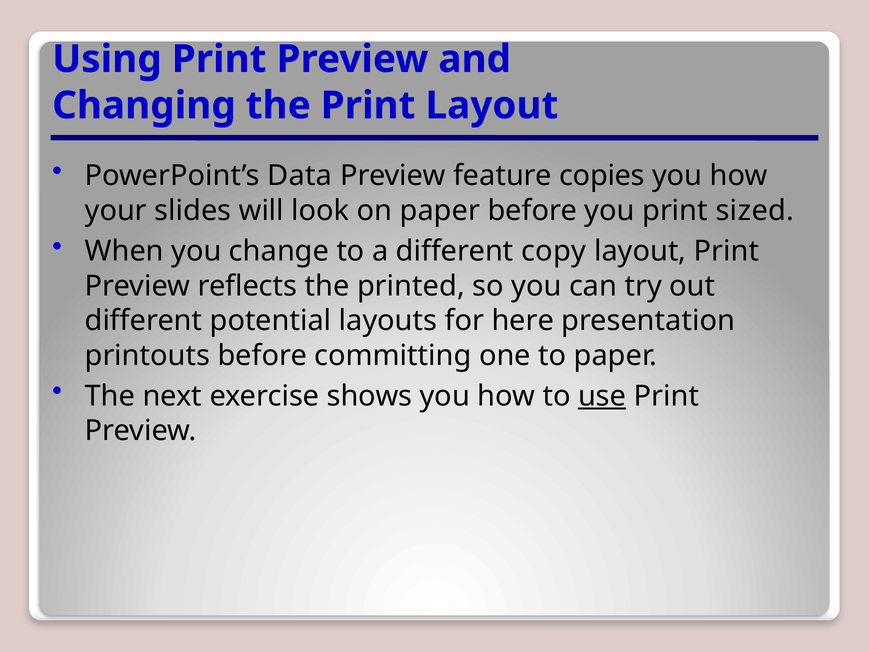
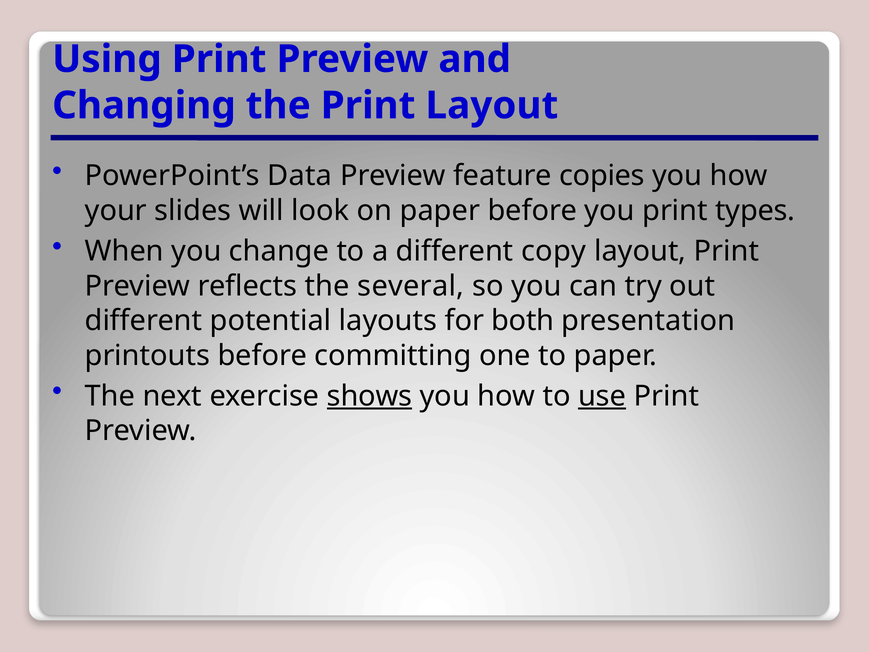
sized: sized -> types (755, 211)
printed: printed -> several (411, 286)
here: here -> both (523, 321)
shows underline: none -> present (370, 396)
